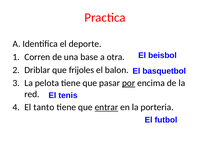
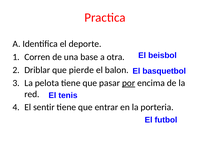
frijoles: frijoles -> pierde (81, 70)
tanto: tanto -> sentir (44, 108)
entrar underline: present -> none (106, 108)
